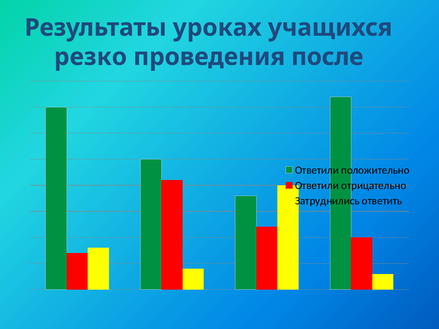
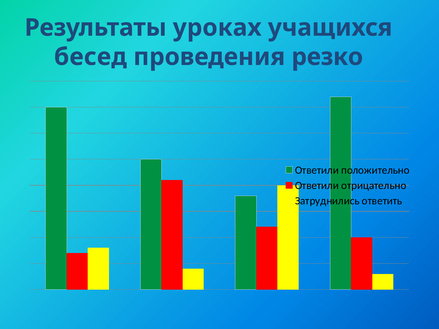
резко: резко -> бесед (90, 57)
после: после -> резко (327, 57)
